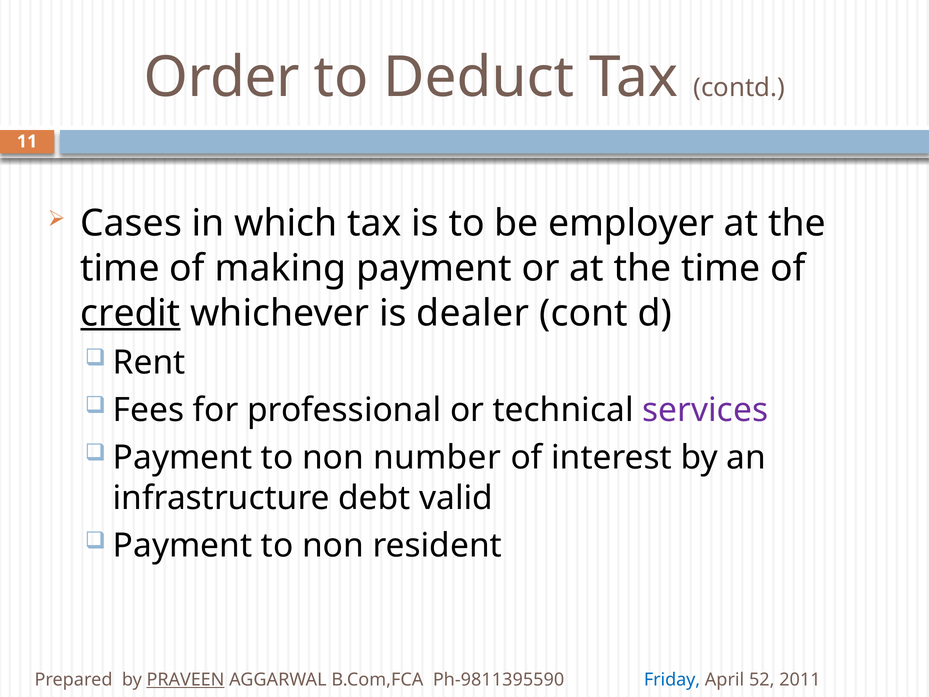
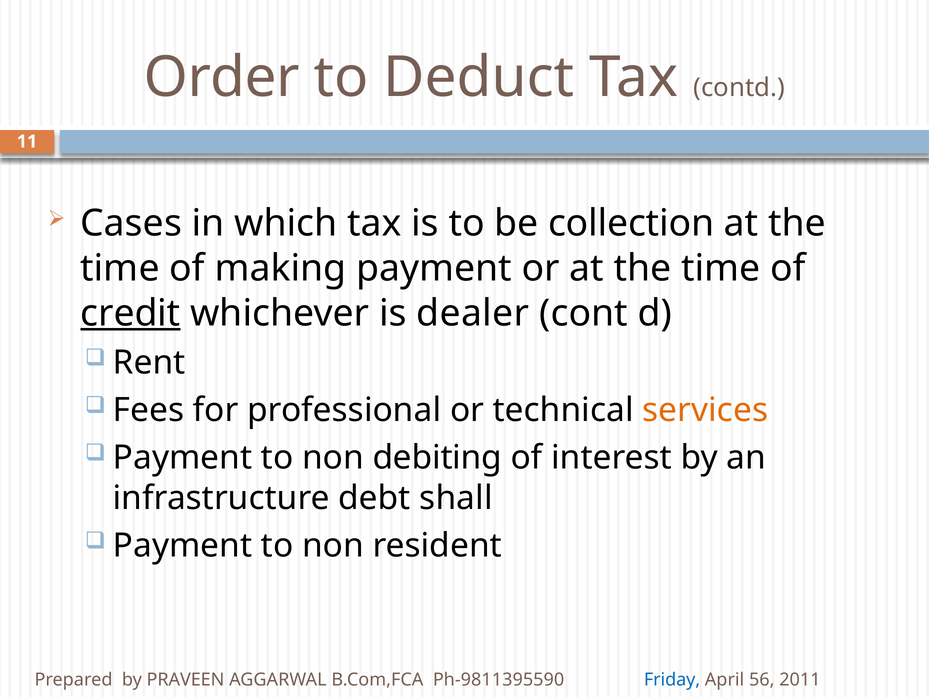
employer: employer -> collection (631, 223)
services colour: purple -> orange (705, 410)
number: number -> debiting (437, 457)
valid: valid -> shall (456, 498)
PRAVEEN underline: present -> none (185, 679)
52: 52 -> 56 (762, 679)
